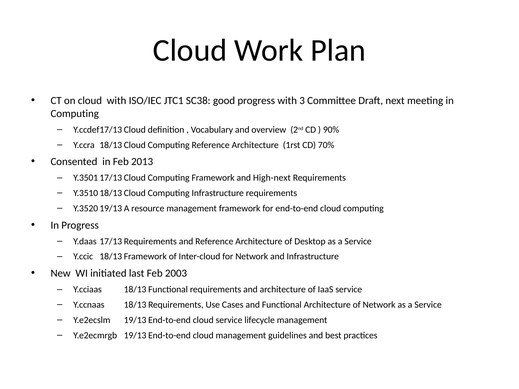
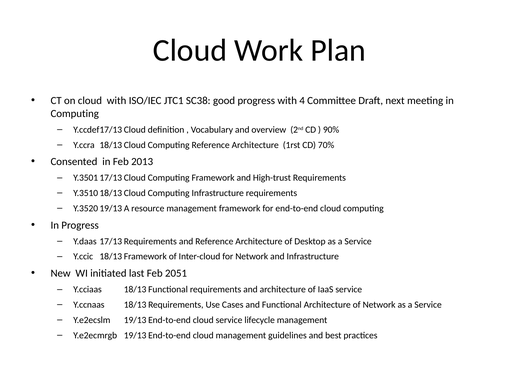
3: 3 -> 4 (302, 101)
High-next: High-next -> High-trust (272, 178)
2003: 2003 -> 2051 (176, 274)
